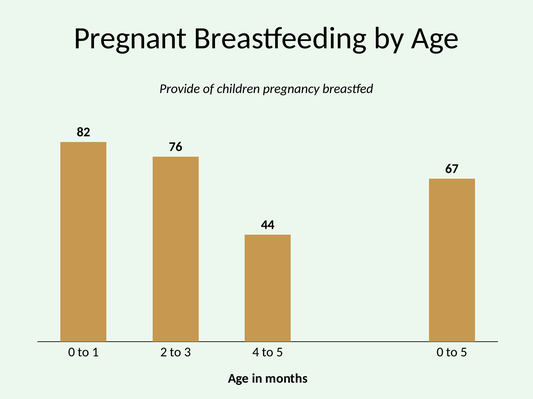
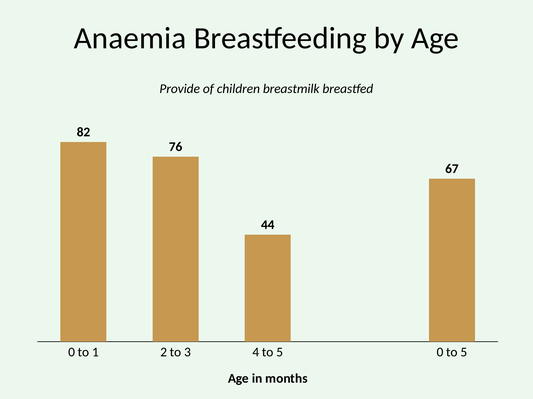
Pregnant: Pregnant -> Anaemia (130, 38)
pregnancy: pregnancy -> breastmilk (291, 89)
